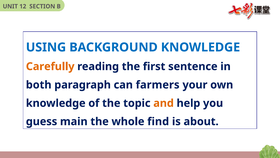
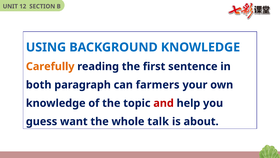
and colour: orange -> red (164, 103)
main: main -> want (74, 121)
find: find -> talk (158, 121)
